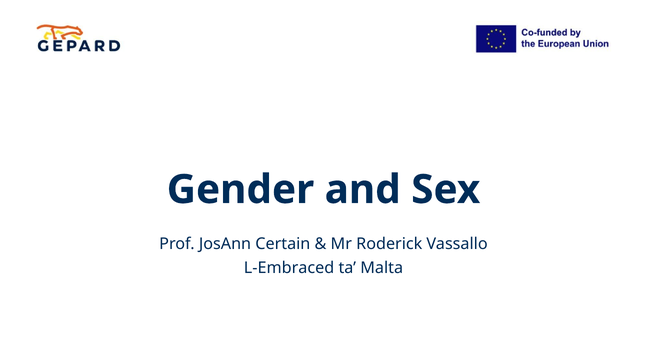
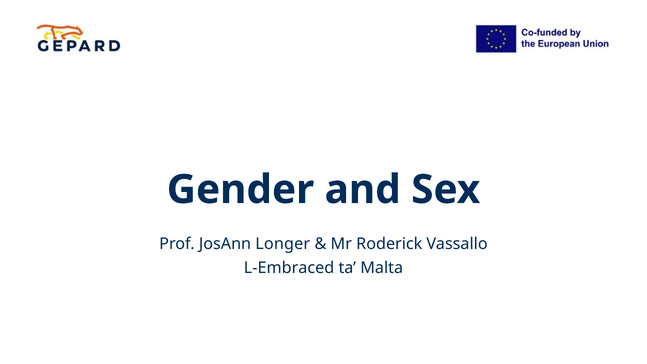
Certain: Certain -> Longer (283, 244)
